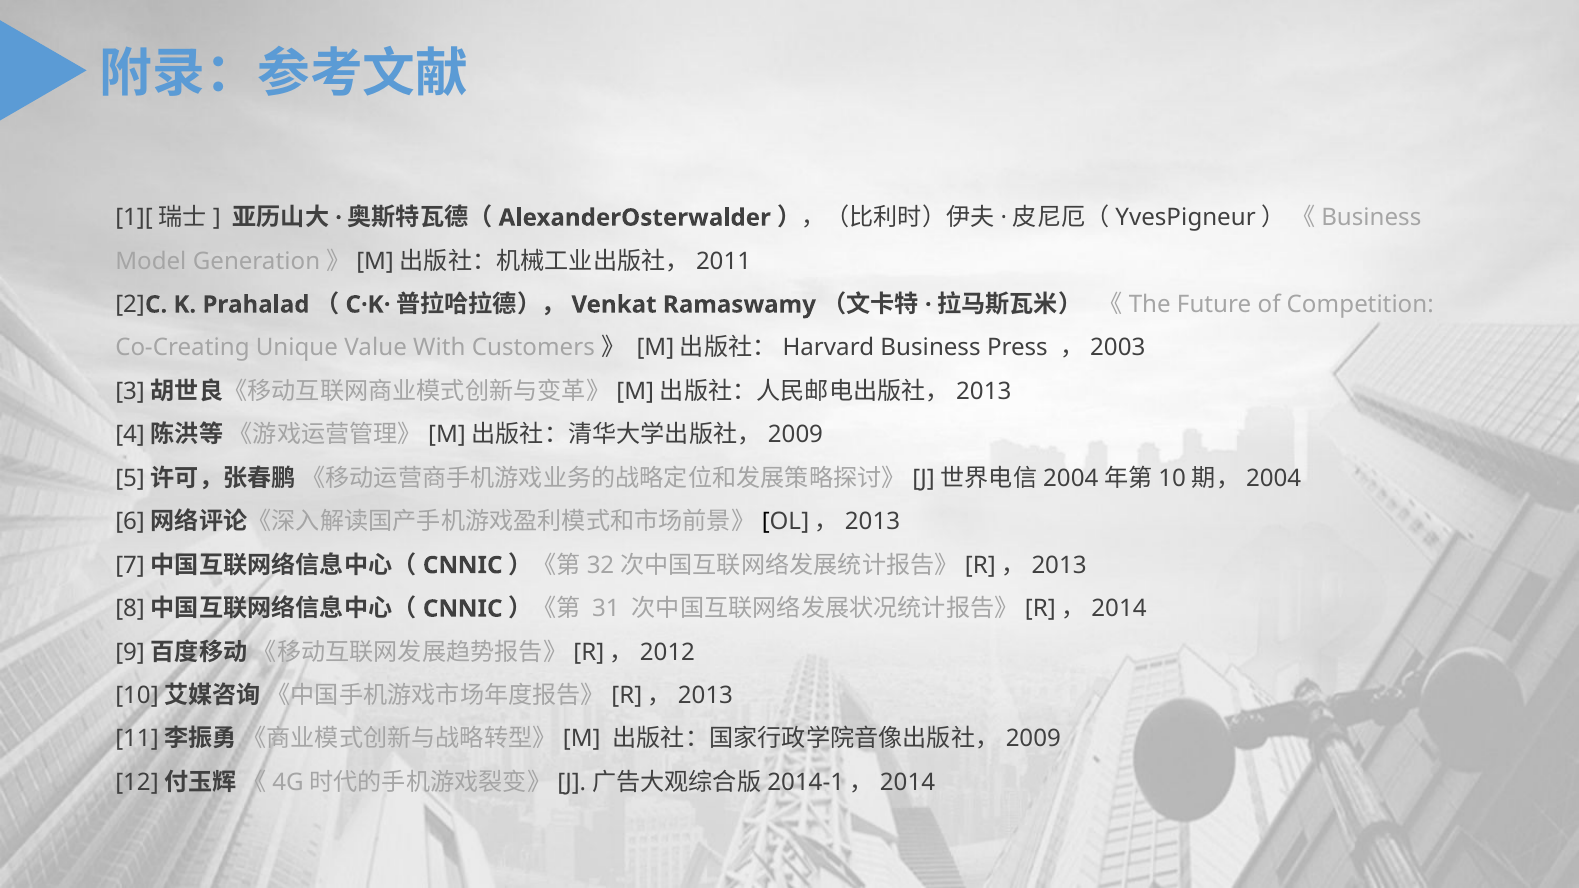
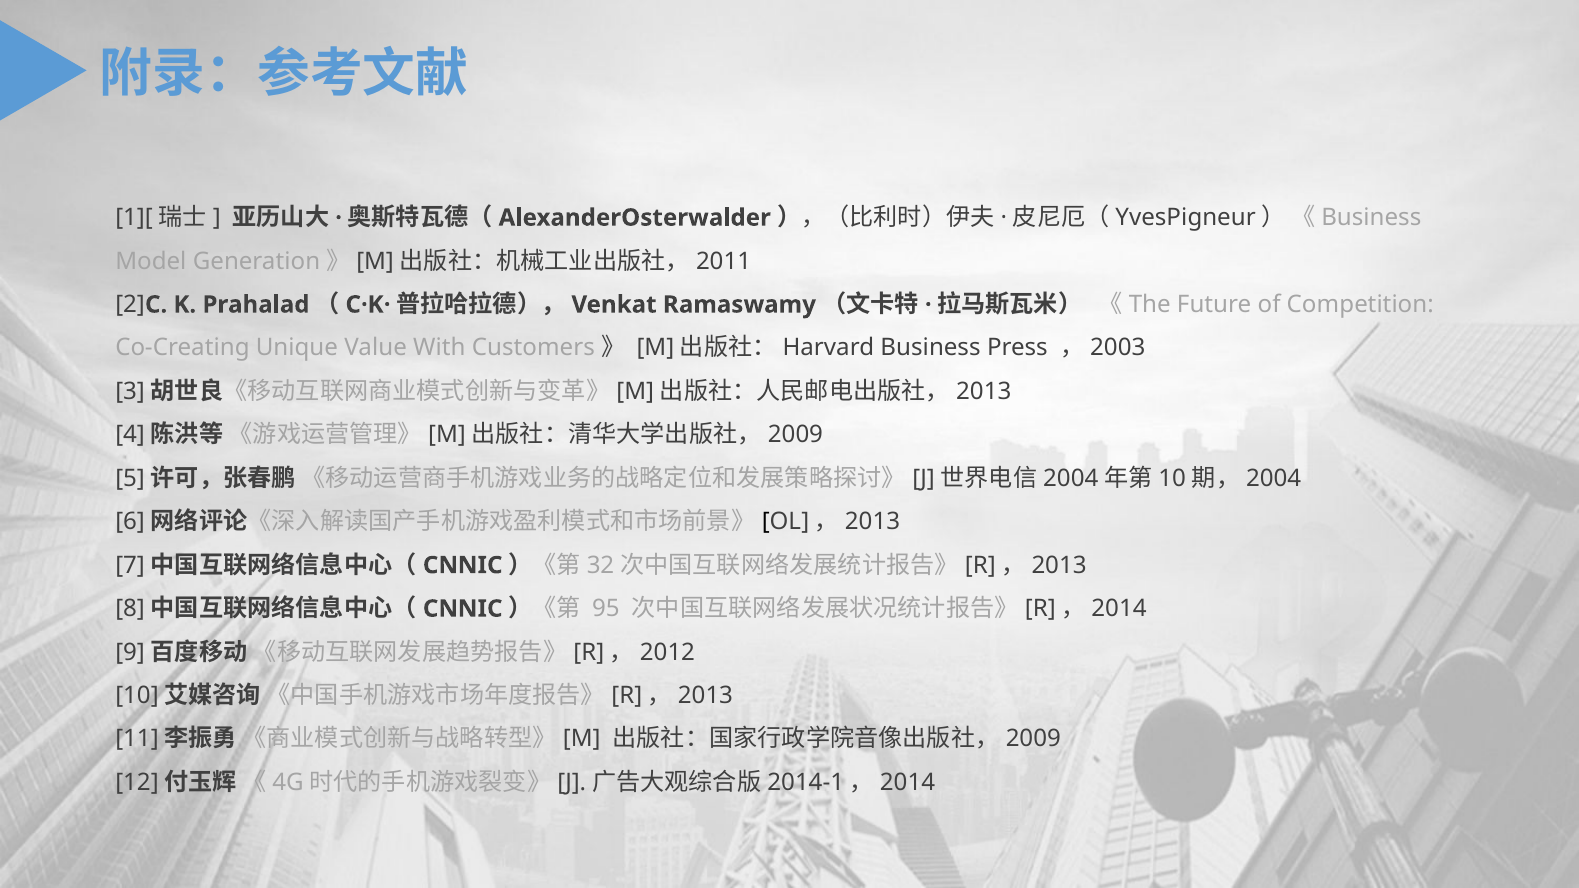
31: 31 -> 95 (606, 609)
